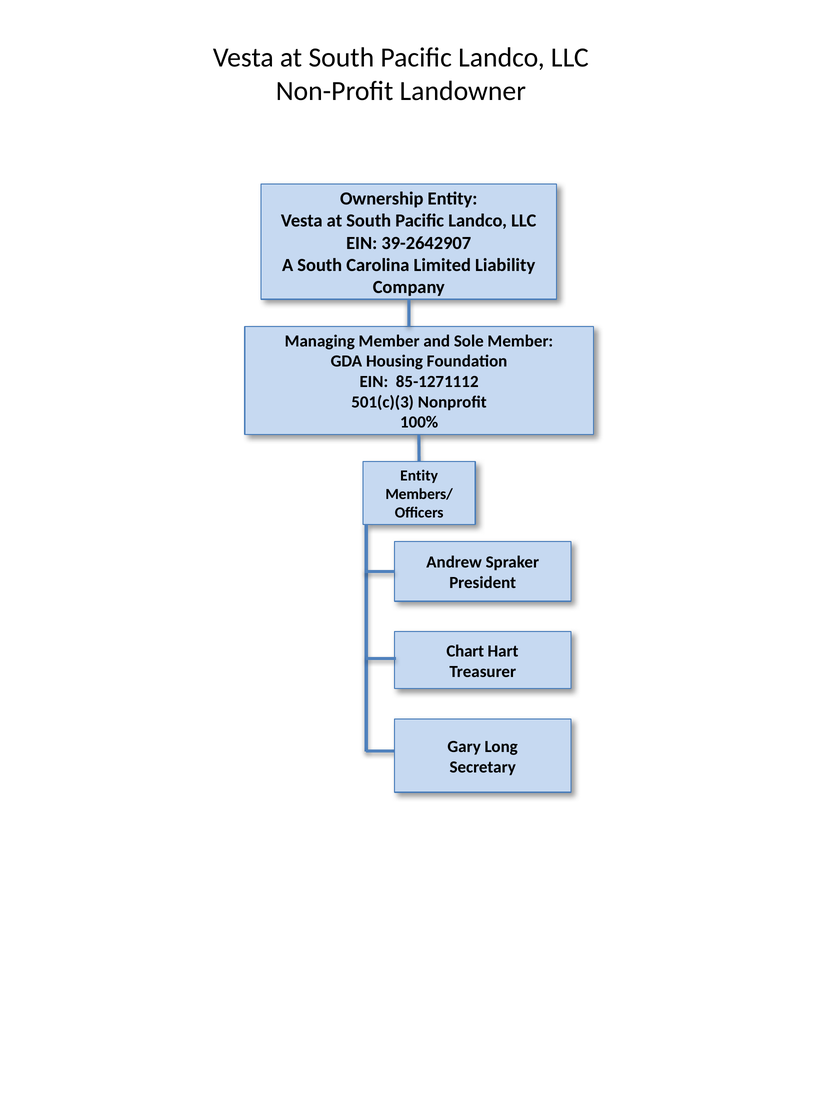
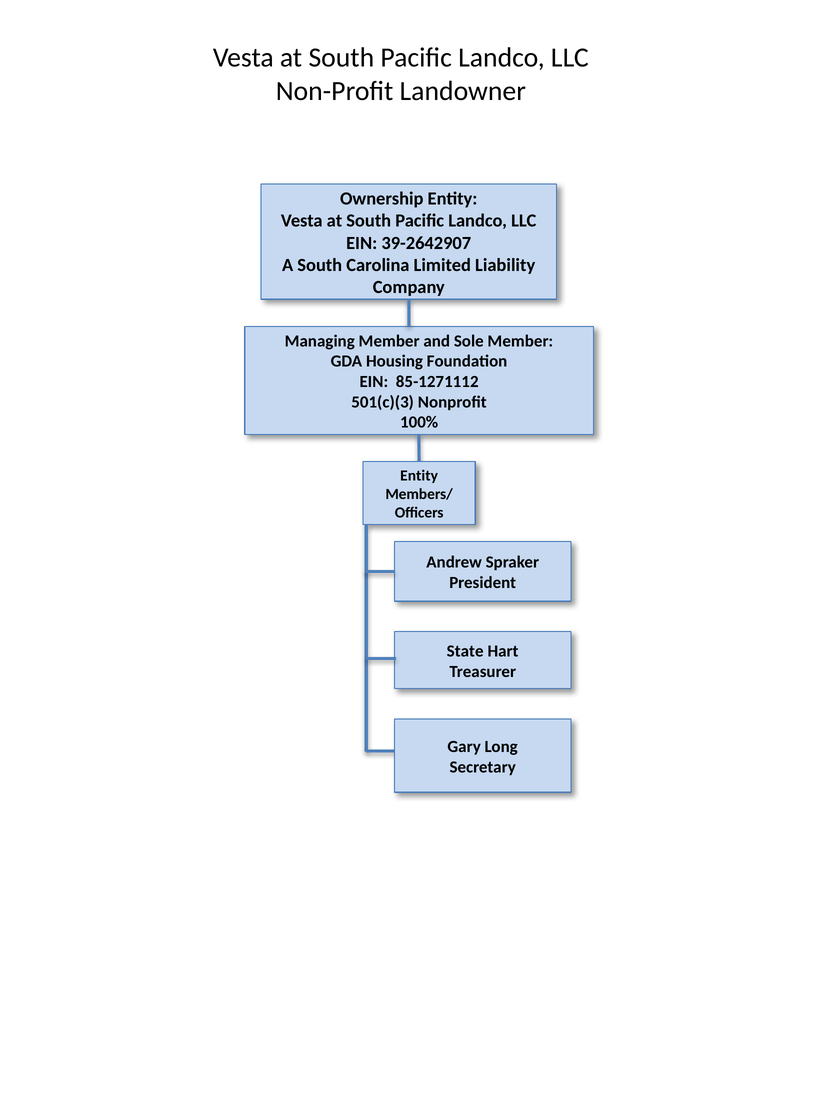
Chart: Chart -> State (465, 651)
